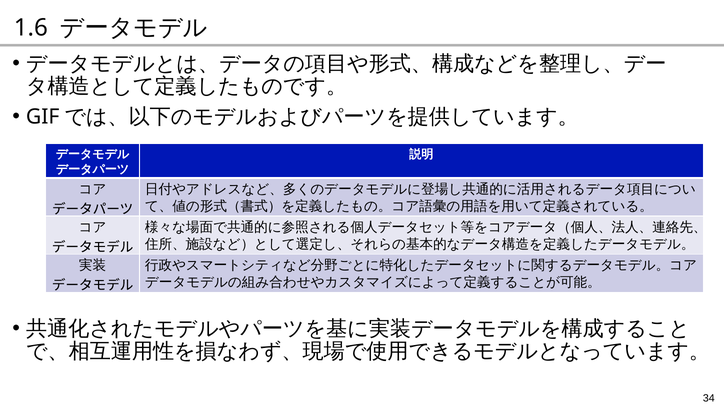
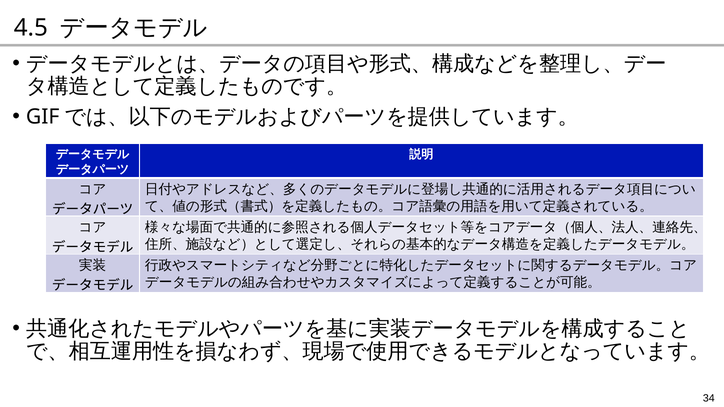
1.6: 1.6 -> 4.5 (31, 28)
